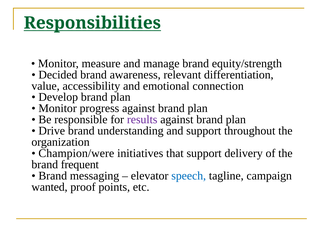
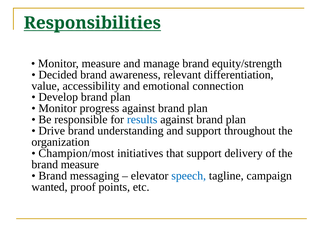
results colour: purple -> blue (142, 119)
Champion/were: Champion/were -> Champion/most (76, 153)
brand frequent: frequent -> measure (80, 164)
